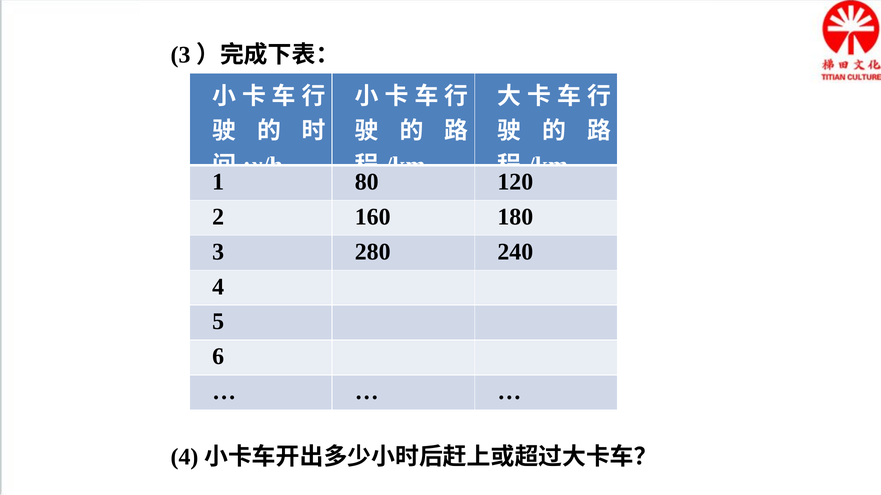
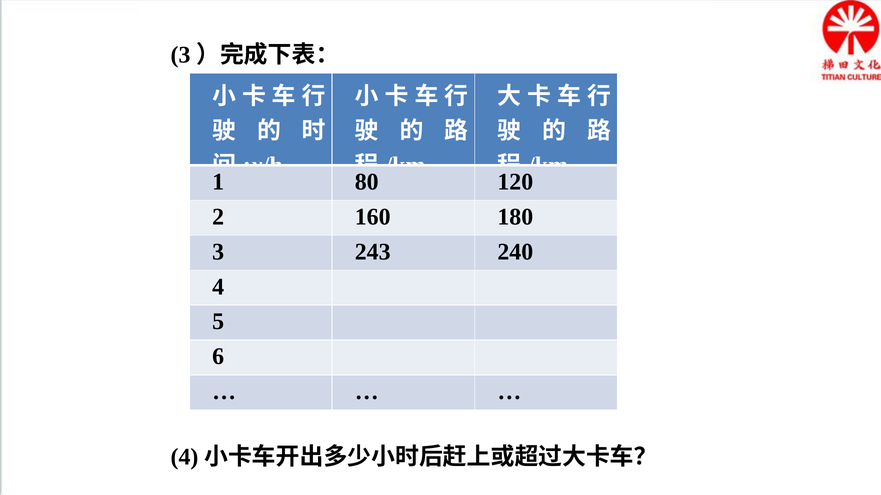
280: 280 -> 243 (373, 252)
